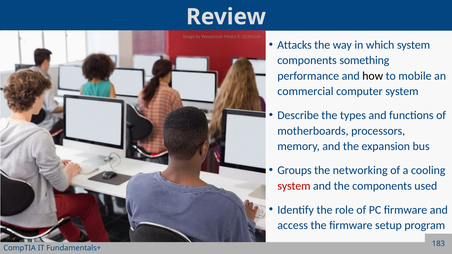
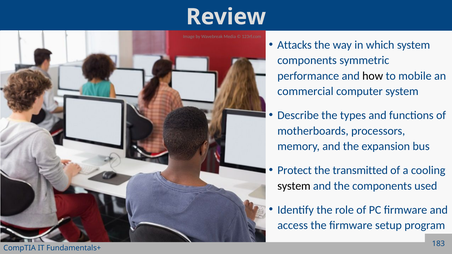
something: something -> symmetric (364, 60)
Groups: Groups -> Protect (295, 170)
networking: networking -> transmitted (360, 170)
system colour: red -> black (294, 186)
